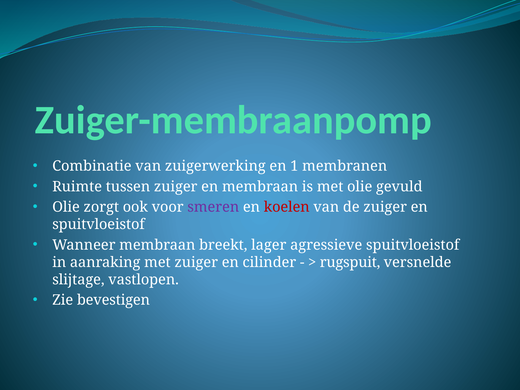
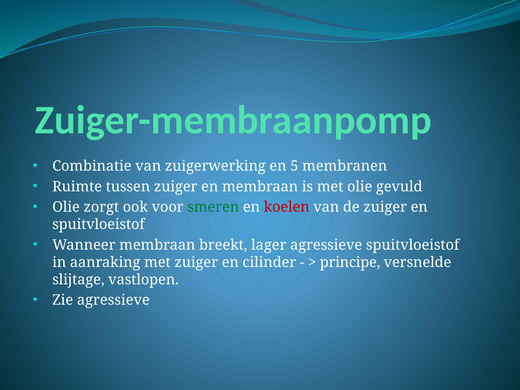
1: 1 -> 5 (294, 166)
smeren colour: purple -> green (213, 207)
rugspuit: rugspuit -> principe (350, 262)
Zie bevestigen: bevestigen -> agressieve (113, 300)
